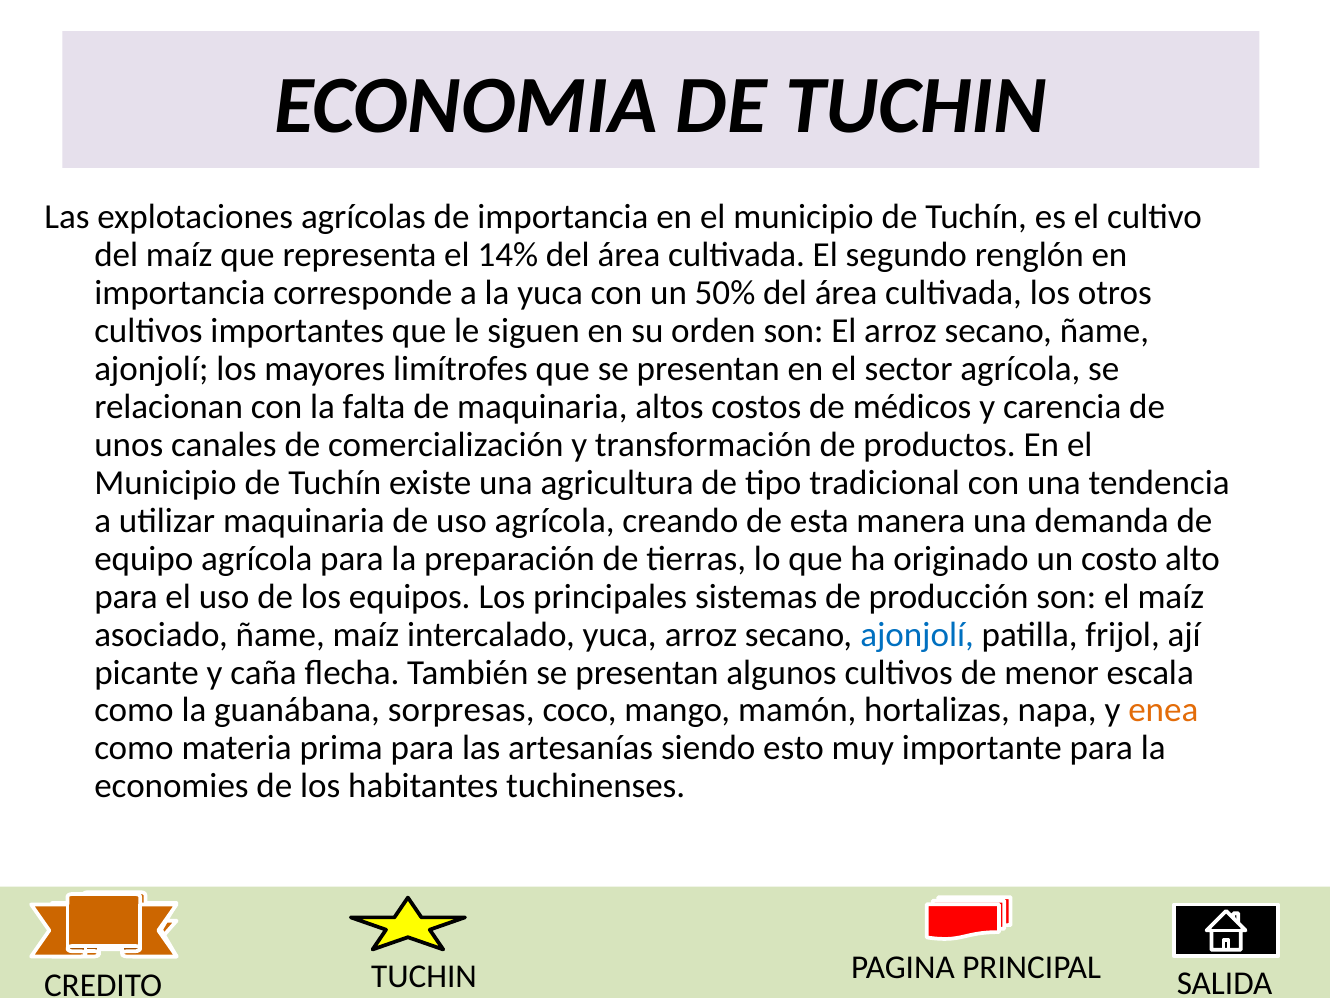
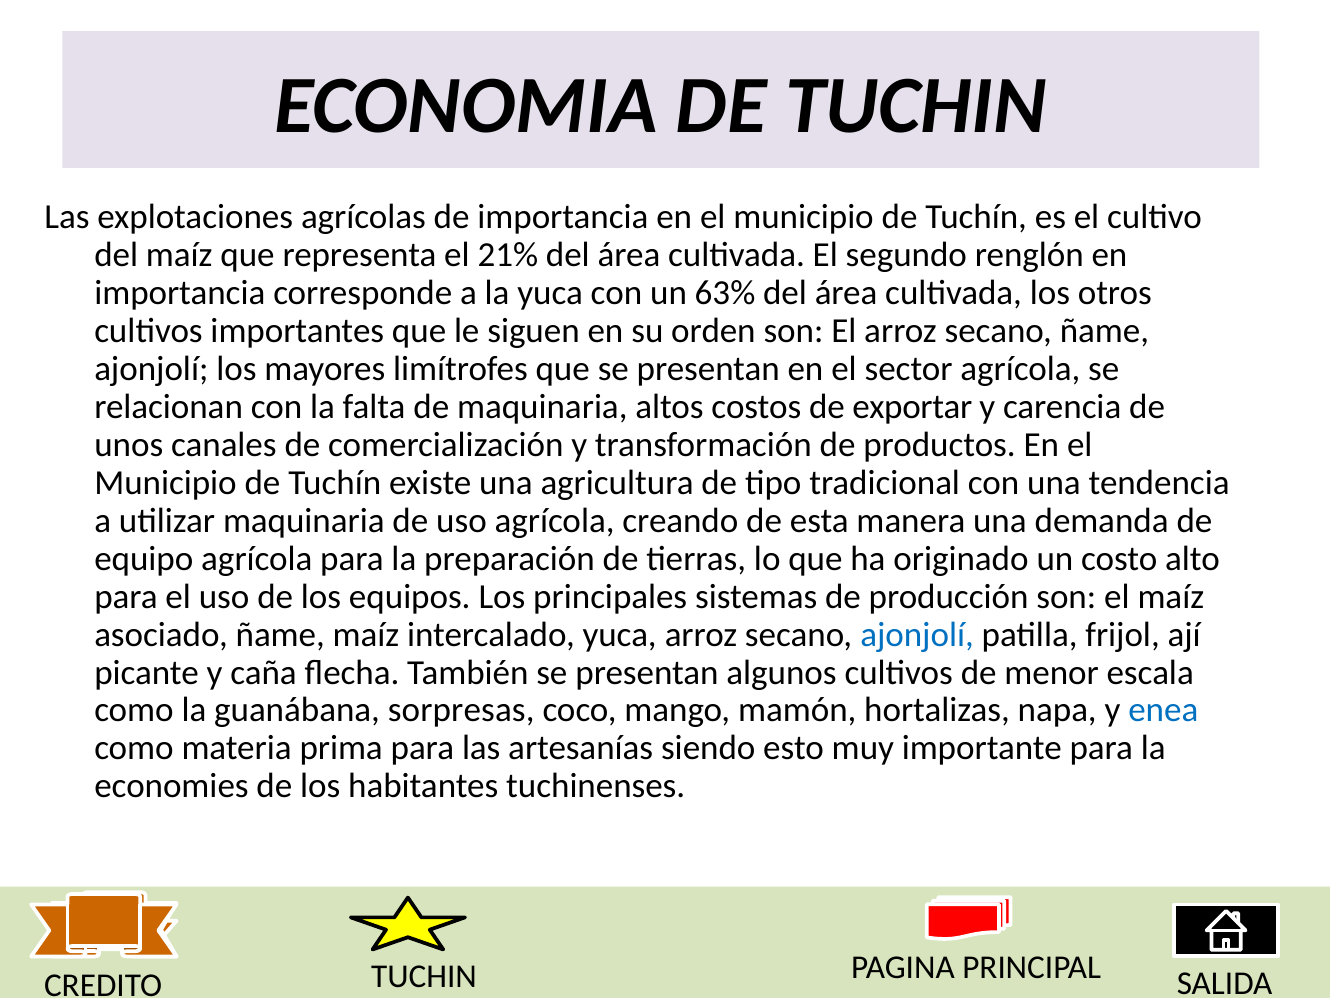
14%: 14% -> 21% (508, 255)
50%: 50% -> 63% (725, 293)
médicos: médicos -> exportar (912, 407)
enea colour: orange -> blue (1163, 710)
